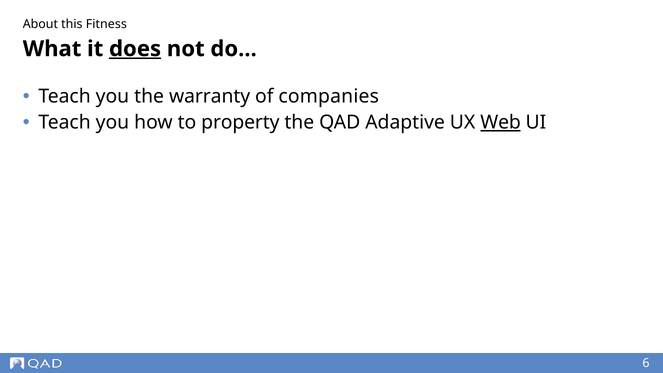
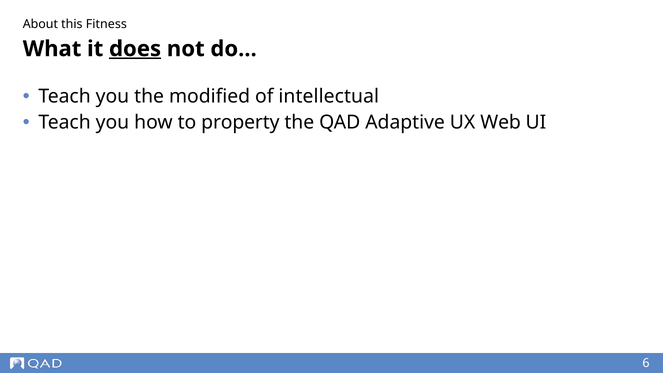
warranty: warranty -> modified (210, 96)
companies: companies -> intellectual (329, 96)
Web underline: present -> none (501, 122)
